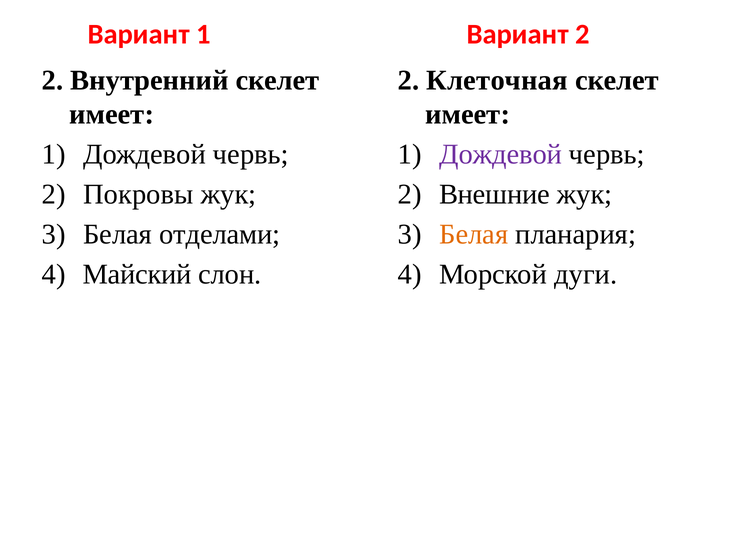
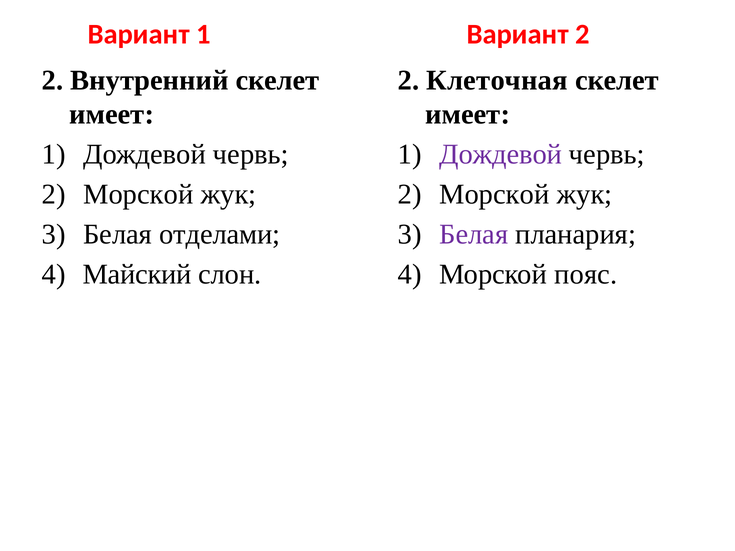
Покровы: Покровы -> Морской (138, 194)
Внешние: Внешние -> Морской (494, 194)
Белая colour: orange -> purple (474, 234)
дуги: дуги -> пояс (586, 274)
